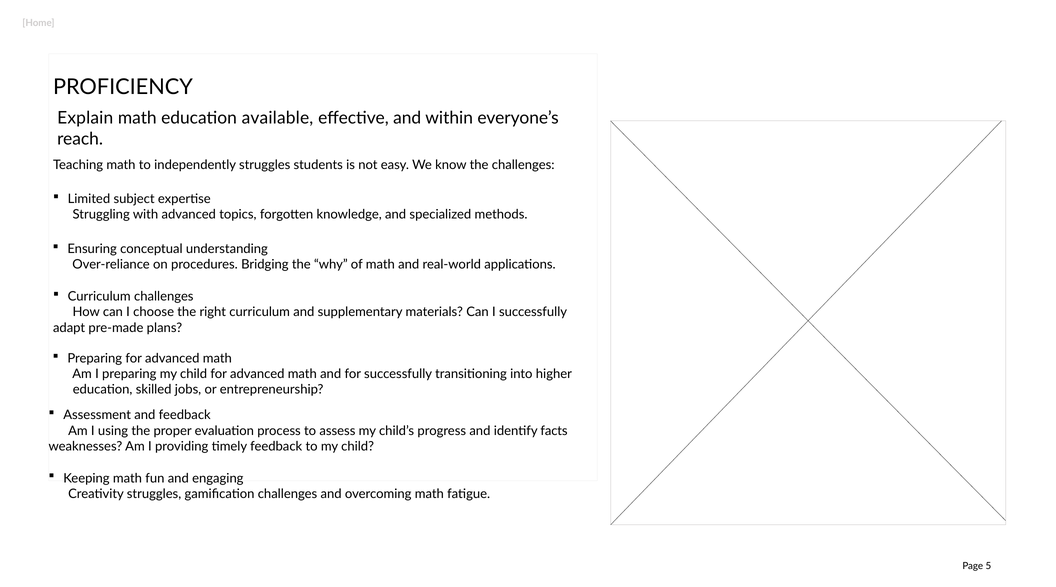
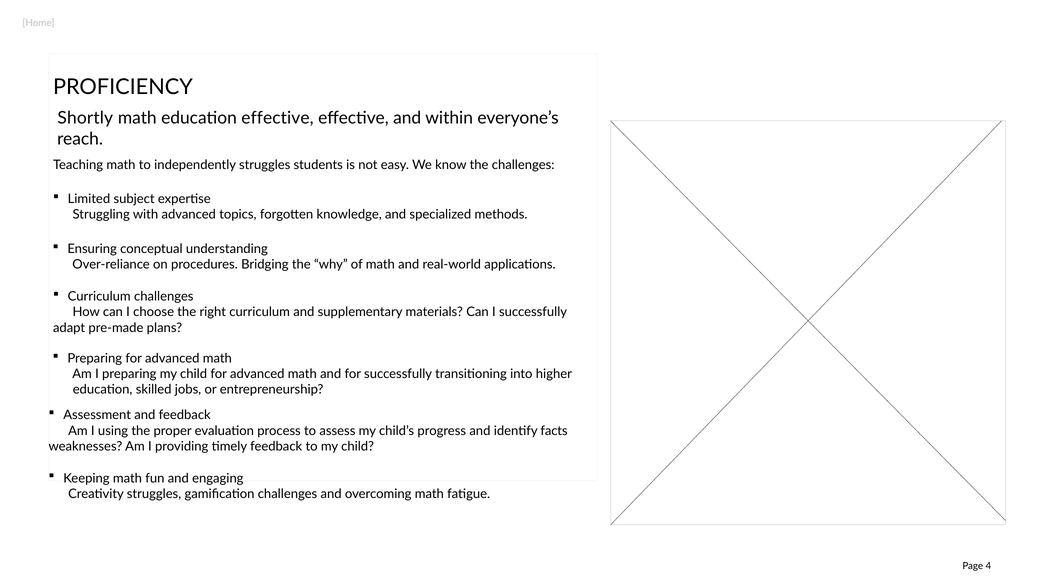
Explain: Explain -> Shortly (85, 118)
education available: available -> effective (278, 118)
5: 5 -> 4 (988, 566)
